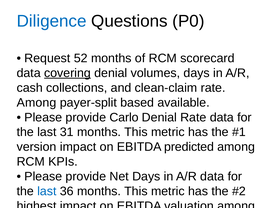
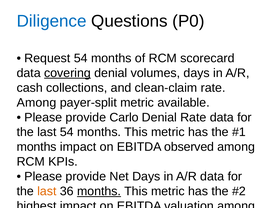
Request 52: 52 -> 54 (81, 58)
payer-split based: based -> metric (137, 103)
last 31: 31 -> 54 (67, 132)
version: version -> months (37, 147)
predicted: predicted -> observed (189, 147)
last colour: blue -> orange (47, 192)
months underline: none -> present (99, 192)
